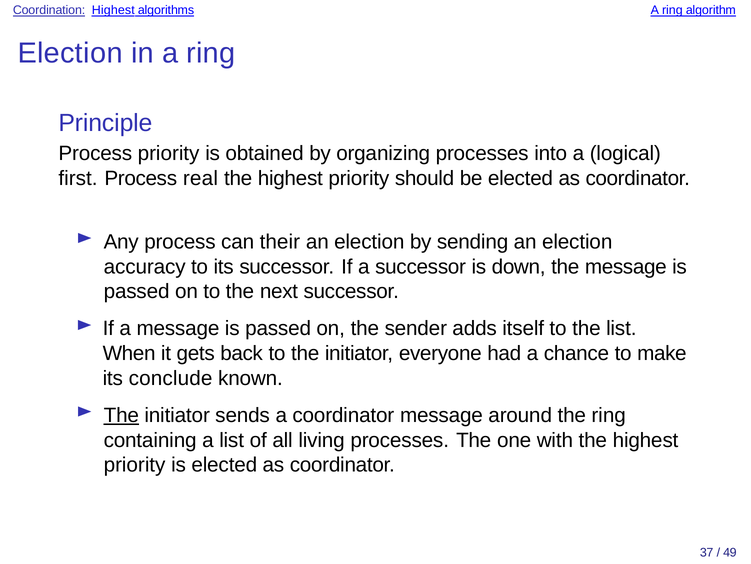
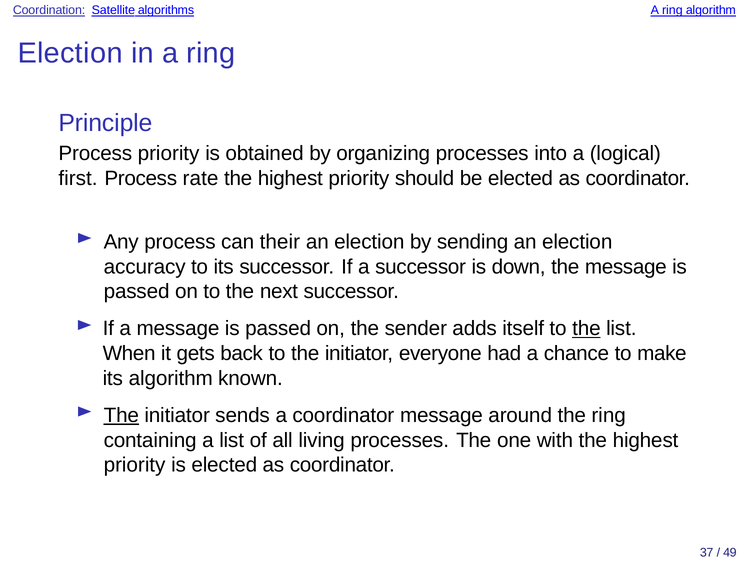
Coordination Highest: Highest -> Satellite (113, 10)
real: real -> rate (201, 178)
the underline: none -> present (586, 328)
its conclude: conclude -> algorithm (171, 378)
